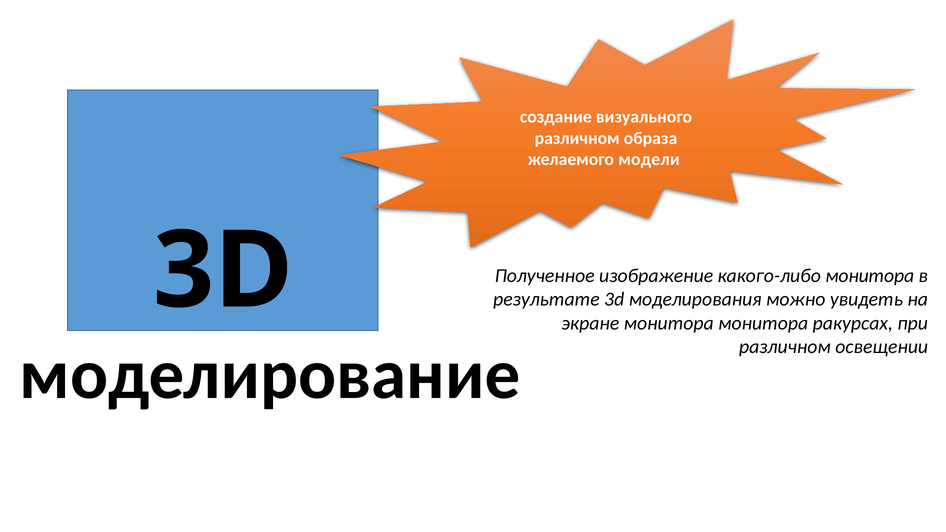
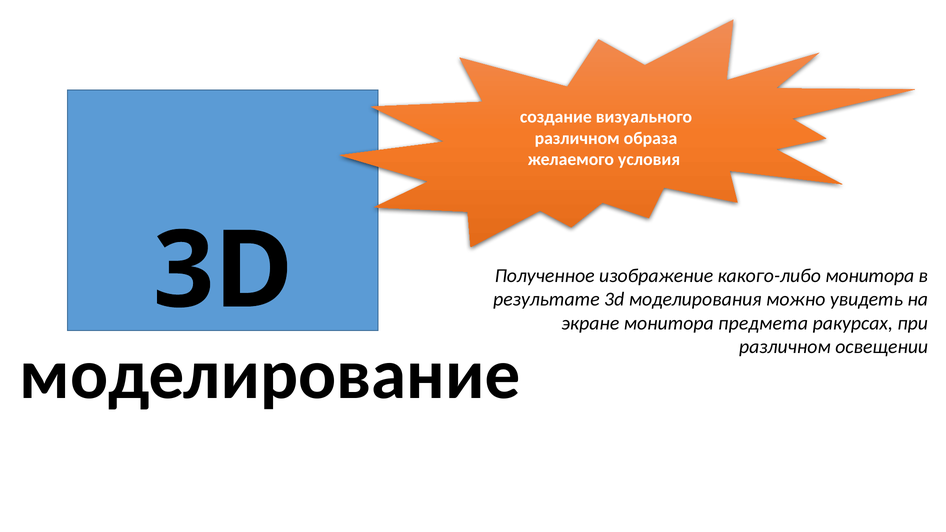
модели: модели -> условия (649, 160)
монитора монитора: монитора -> предмета (763, 323)
